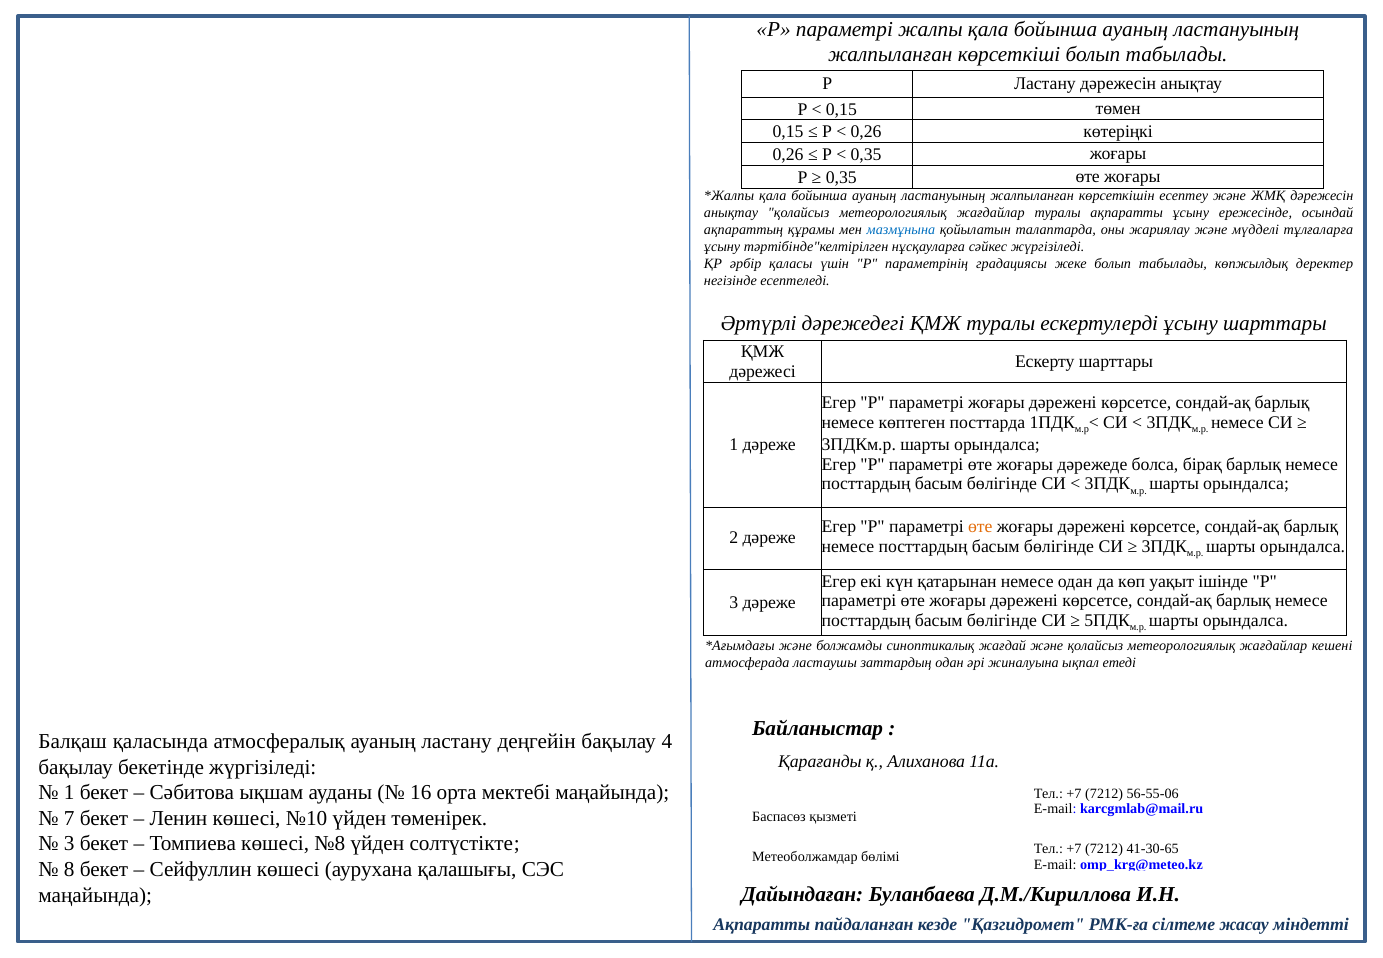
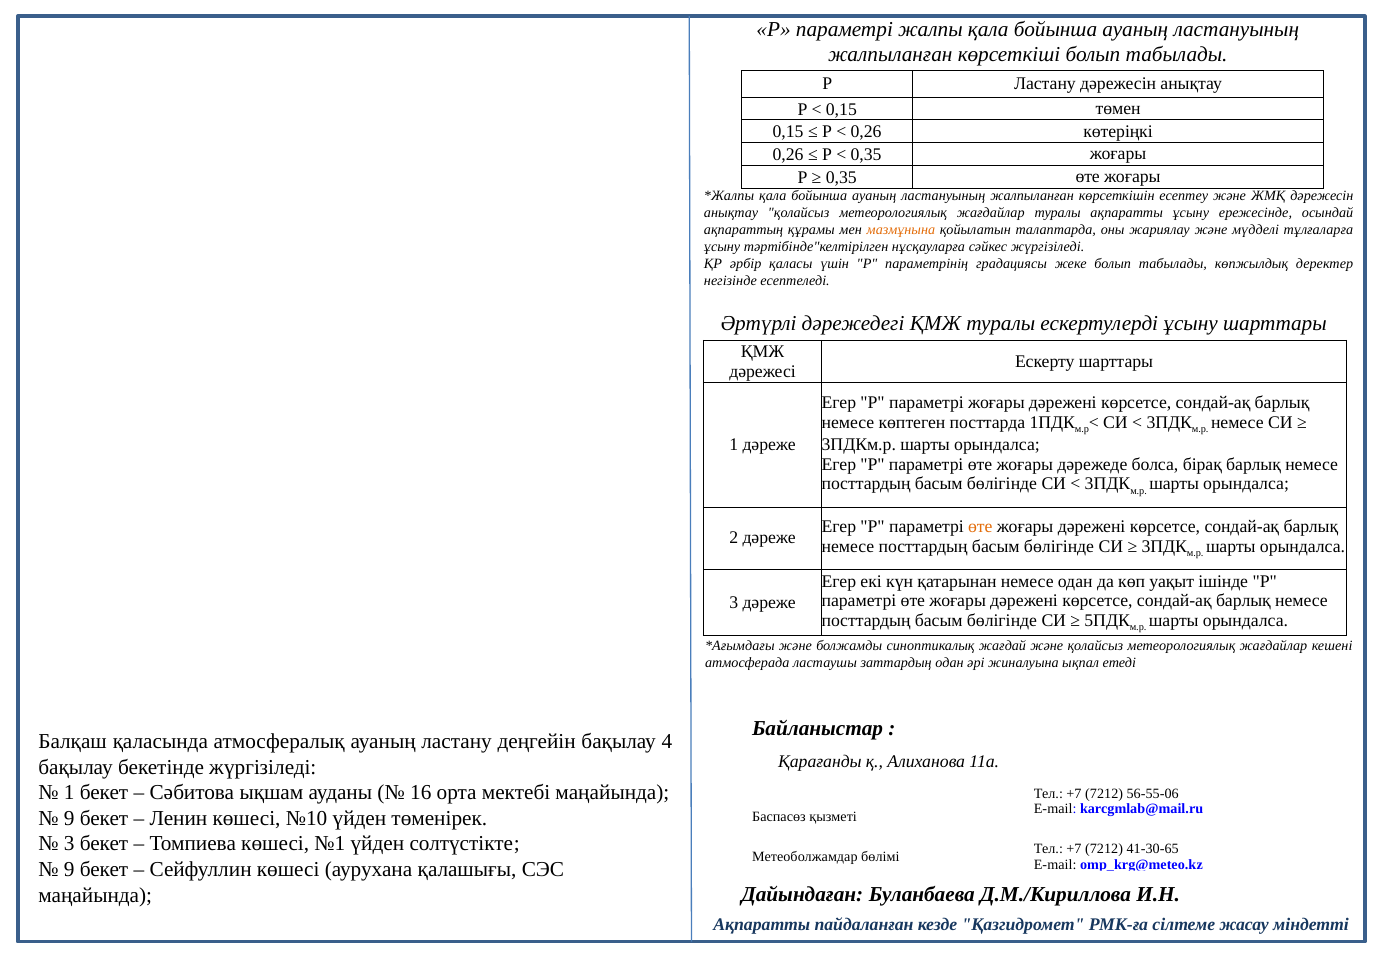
мазмұнына colour: blue -> orange (901, 230)
7: 7 -> 9 (69, 818)
№8: №8 -> №1 (330, 843)
8: 8 -> 9 (69, 869)
